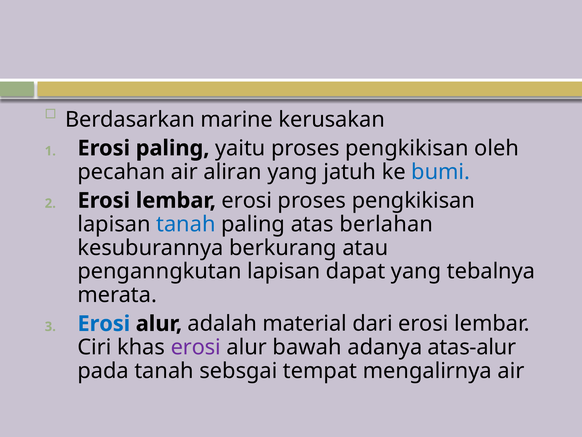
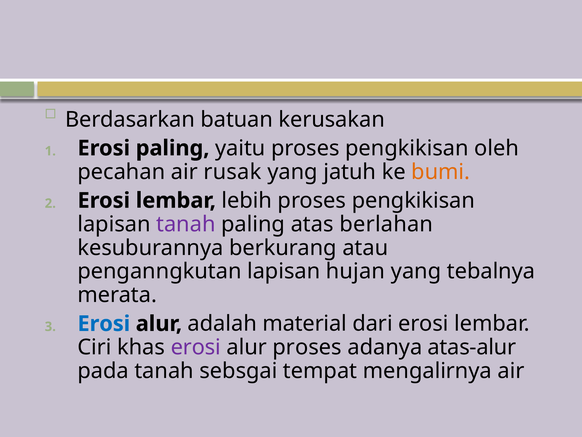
marine: marine -> batuan (237, 119)
aliran: aliran -> rusak (232, 172)
bumi colour: blue -> orange (441, 172)
lembar erosi: erosi -> lebih (247, 200)
tanah colour: blue -> purple (186, 224)
dapat: dapat -> hujan (355, 271)
alur bawah: bawah -> proses (307, 347)
